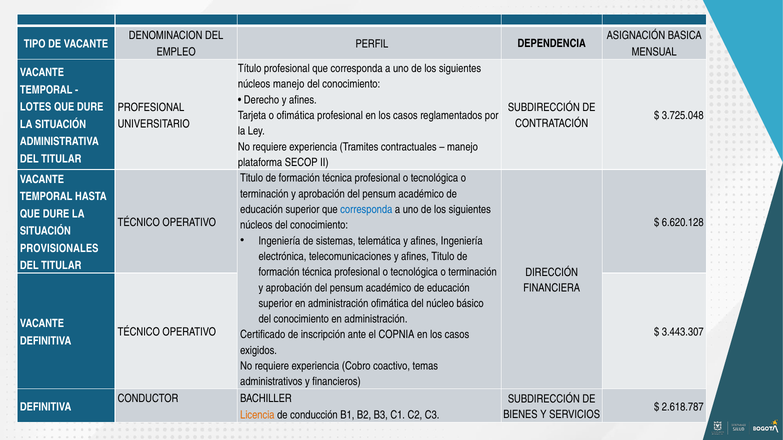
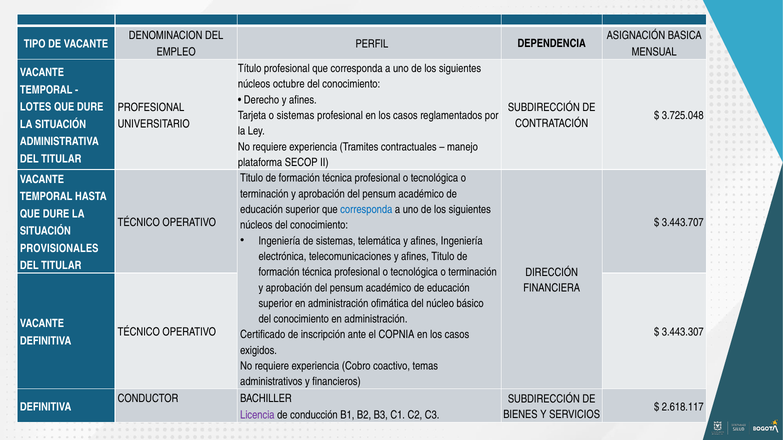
núcleos manejo: manejo -> octubre (289, 84)
o ofimática: ofimática -> sistemas (296, 116)
6.620.128: 6.620.128 -> 3.443.707 (683, 223)
2.618.787: 2.618.787 -> 2.618.117 (683, 407)
Licencia colour: orange -> purple (257, 416)
